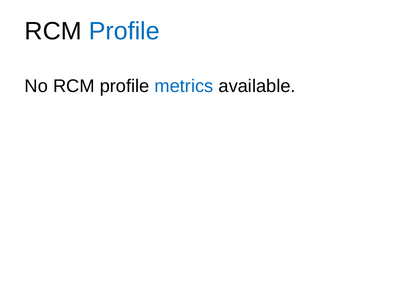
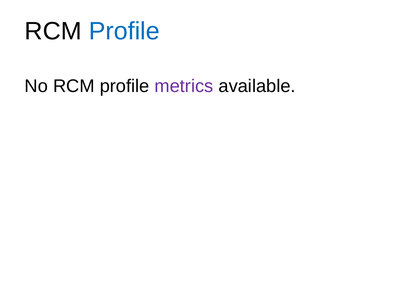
metrics colour: blue -> purple (184, 86)
